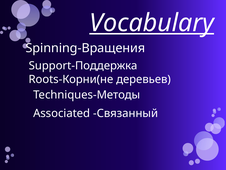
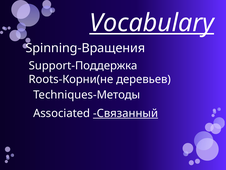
Связанный underline: none -> present (126, 113)
